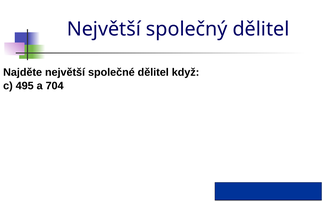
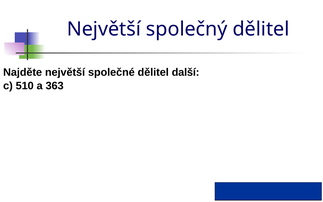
když: když -> další (186, 72)
495: 495 -> 510 (25, 86)
704: 704 -> 363 (55, 86)
